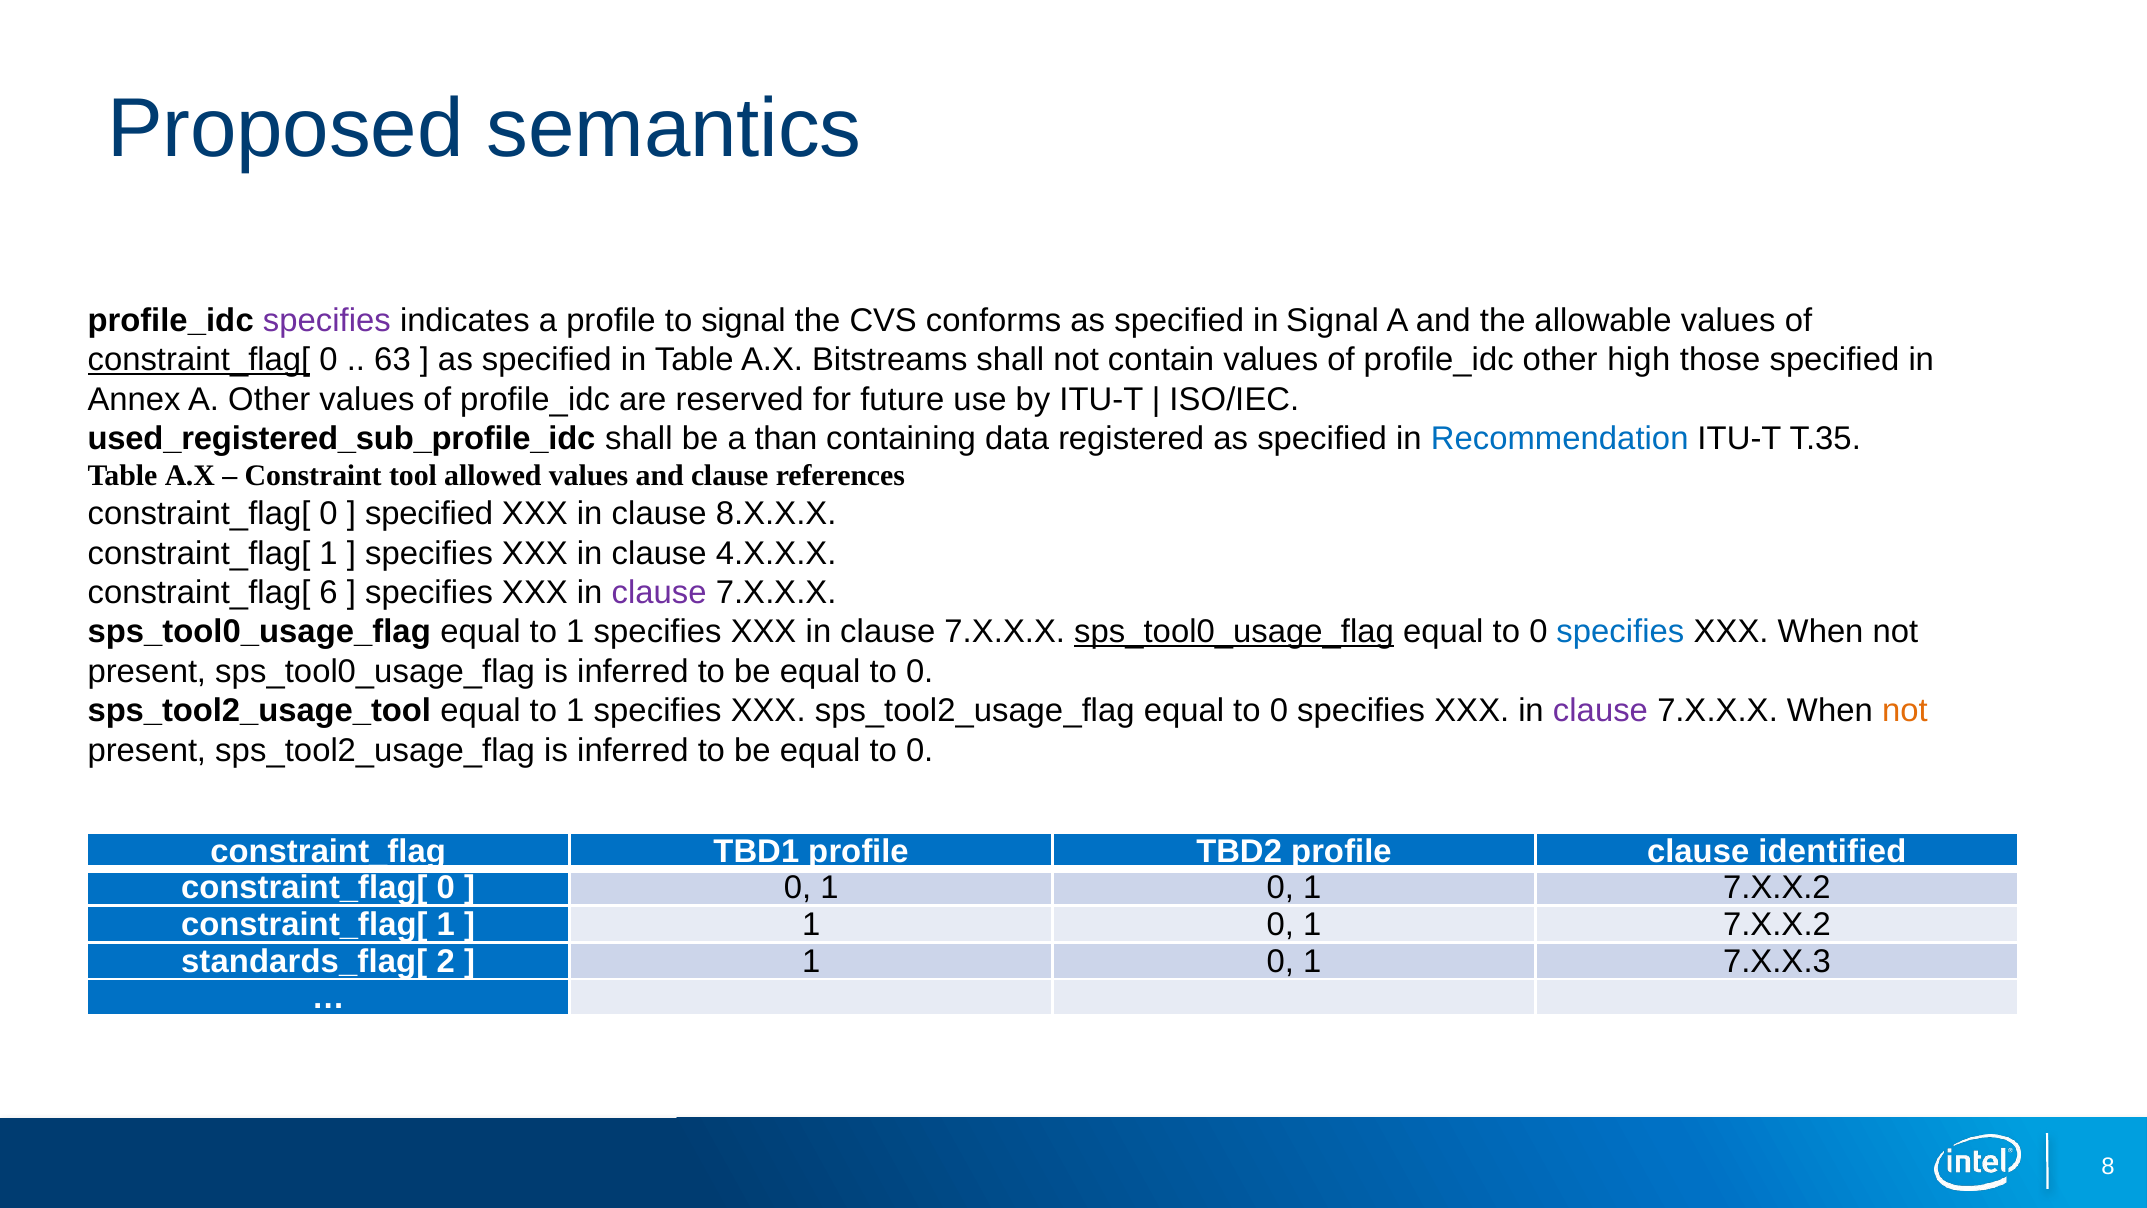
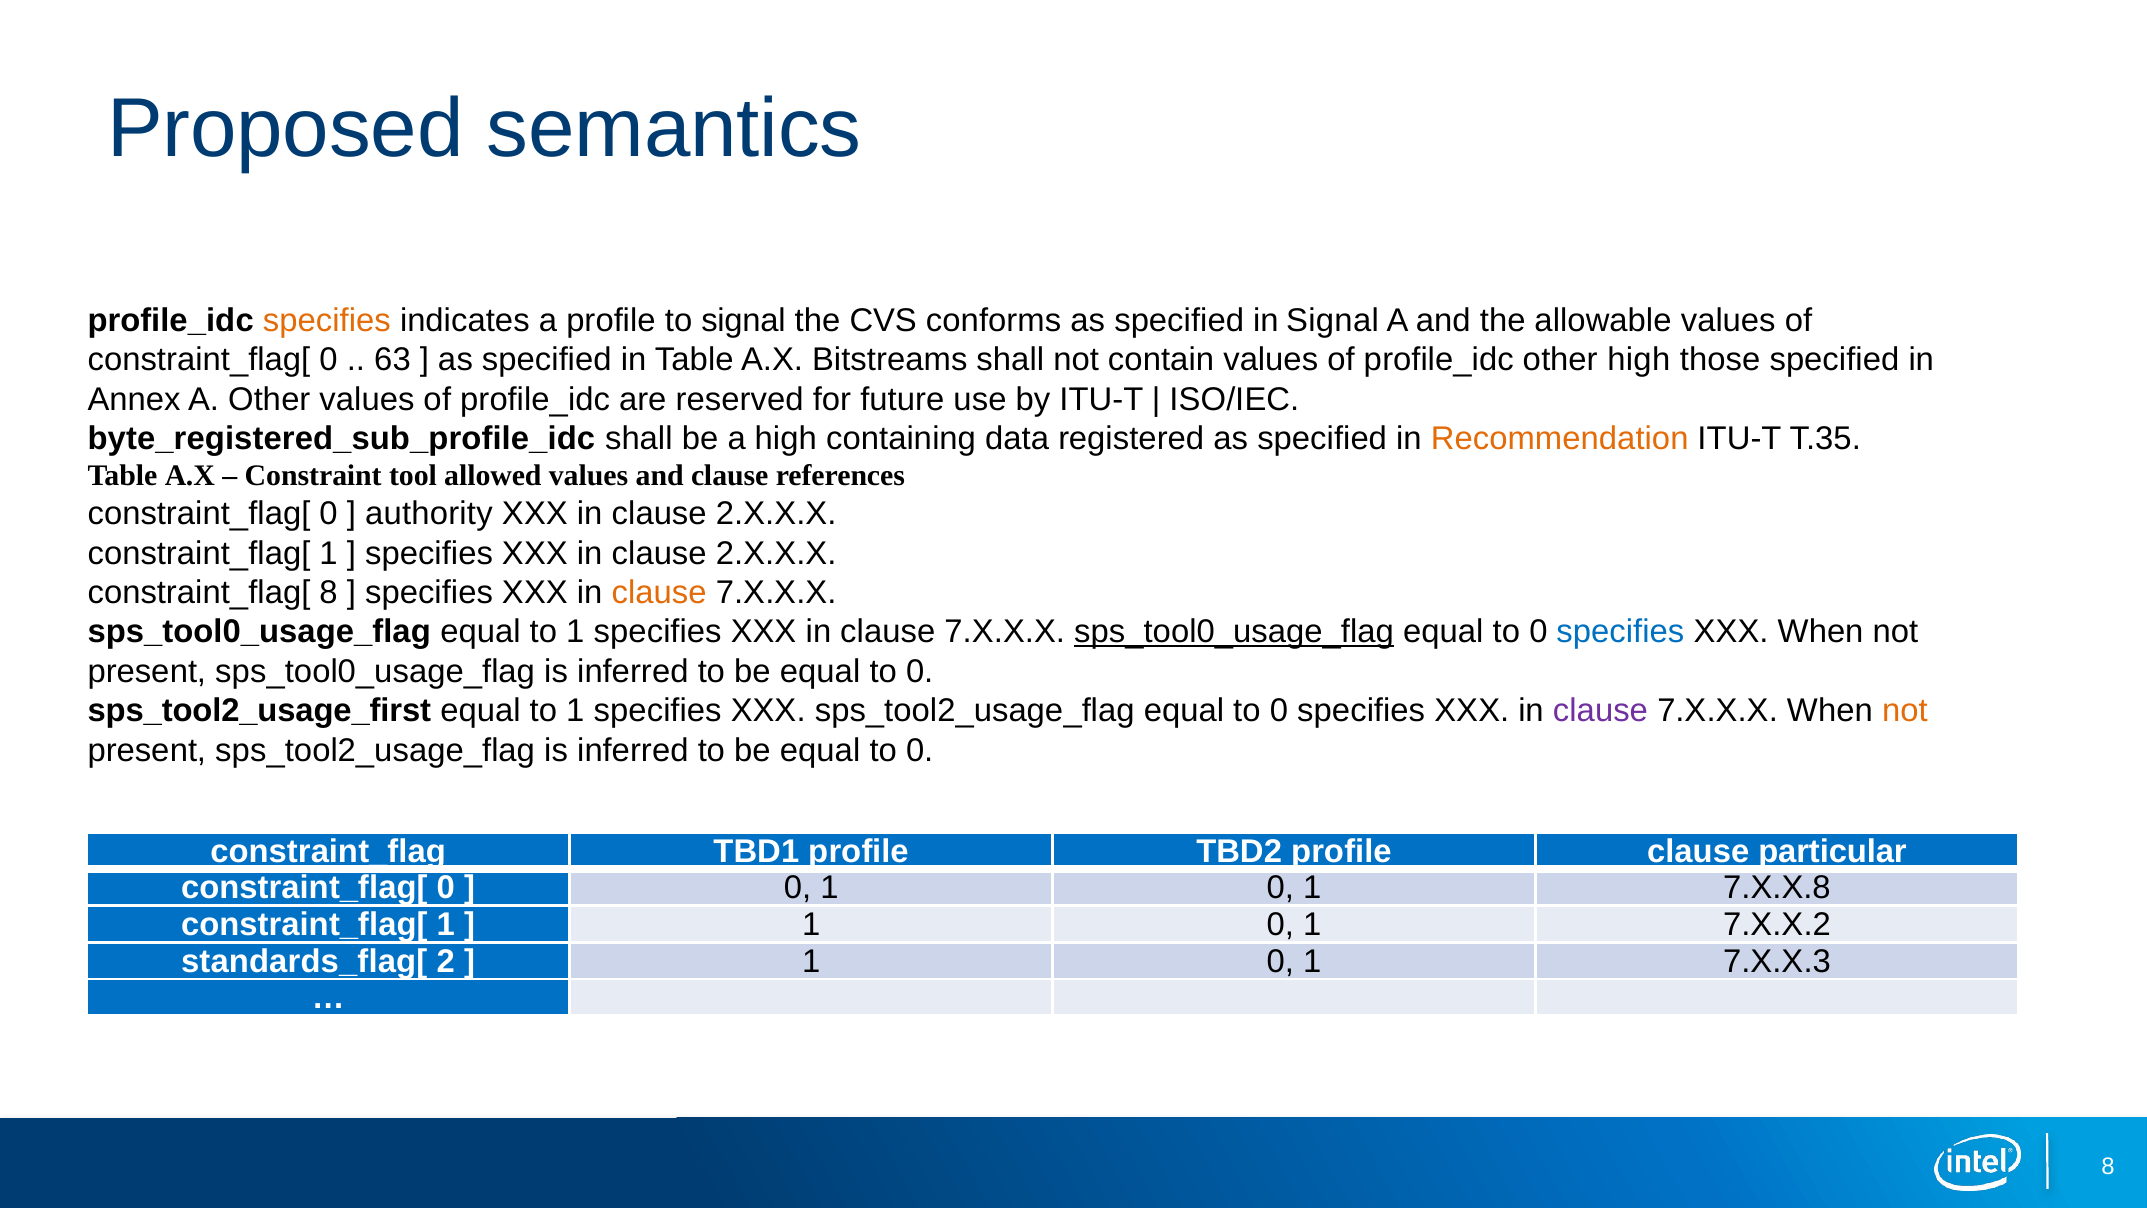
specifies colour: purple -> orange (327, 320)
constraint_flag[ underline: present -> none (199, 360)
used_registered_sub_profile_idc: used_registered_sub_profile_idc -> byte_registered_sub_profile_idc (341, 439)
a than: than -> high (786, 439)
Recommendation colour: blue -> orange (1560, 439)
specified: specified -> authority (429, 514)
8.X.X.X: 8.X.X.X -> 2.X.X.X (776, 514)
4.X.X.X: 4.X.X.X -> 2.X.X.X (776, 553)
constraint_flag[ 6: 6 -> 8 (329, 593)
clause colour: purple -> orange (659, 593)
sps_tool2_usage_tool: sps_tool2_usage_tool -> sps_tool2_usage_first (259, 711)
identified: identified -> particular (1832, 851)
7.X.X.2: 7.X.X.2 -> 7.X.X.8 (1777, 888)
